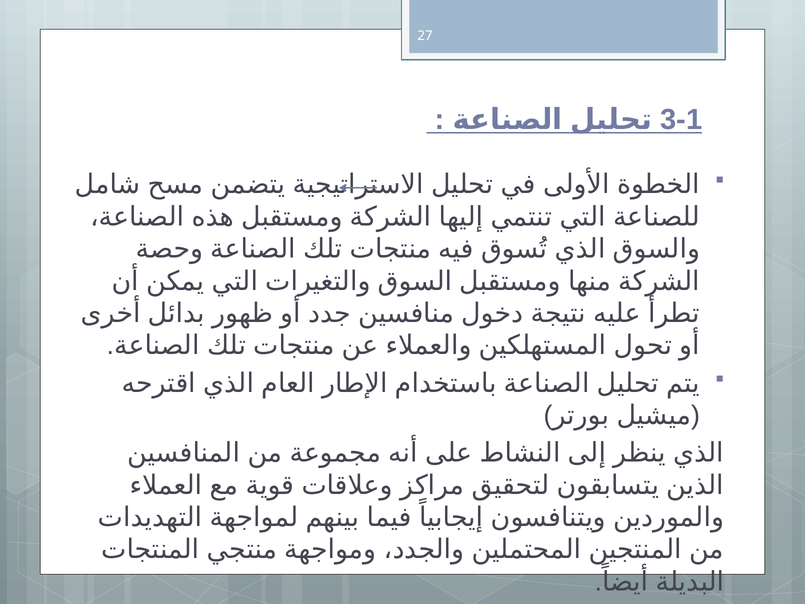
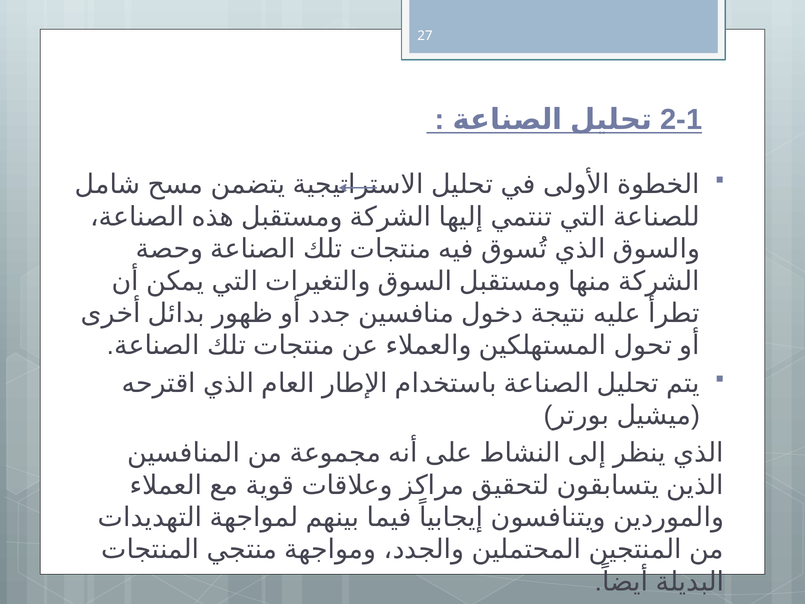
3-1: 3-1 -> 2-1 (681, 120)
